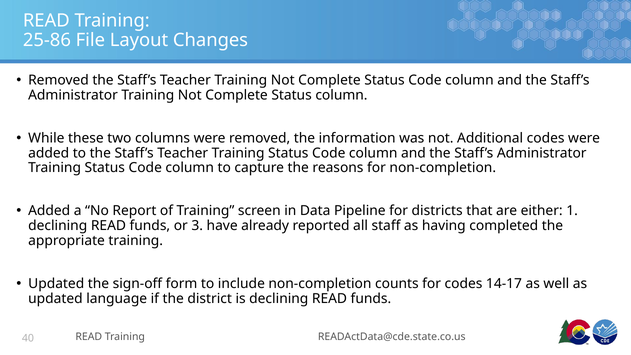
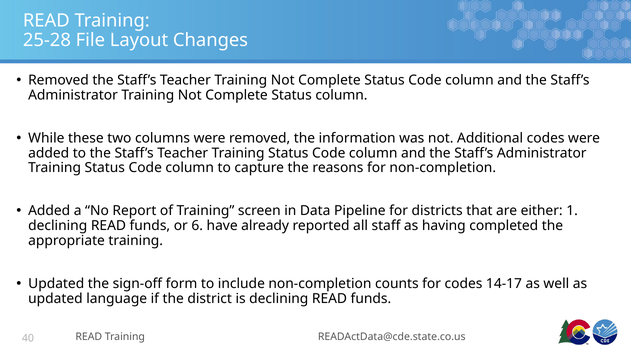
25-86: 25-86 -> 25-28 (47, 40)
3: 3 -> 6 (197, 226)
